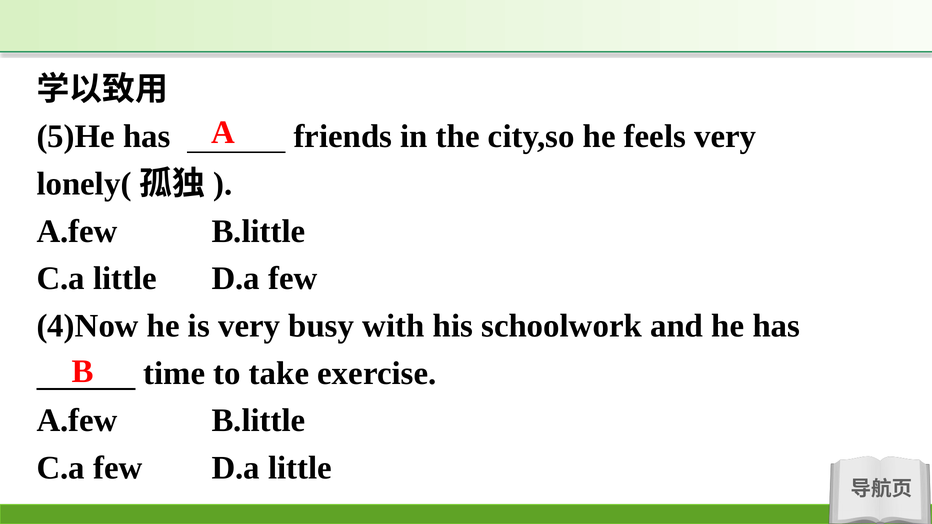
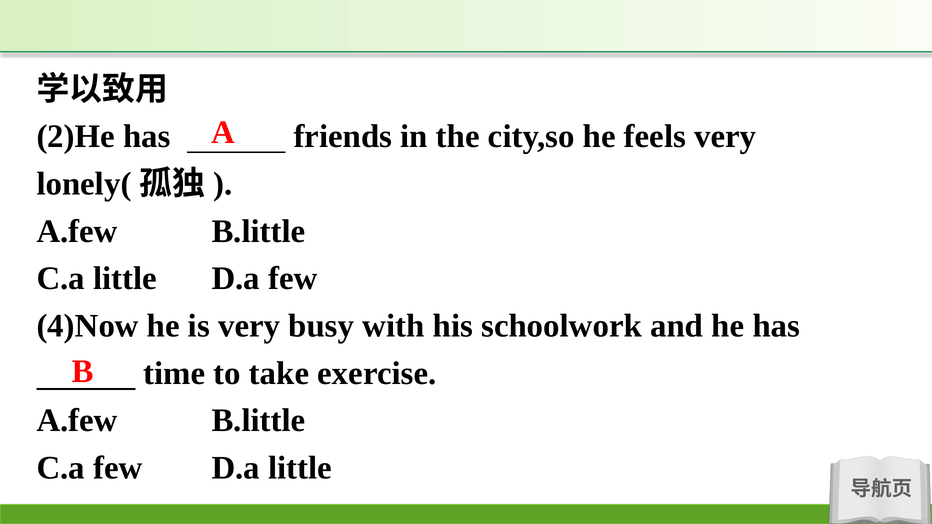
5)He: 5)He -> 2)He (76, 137)
